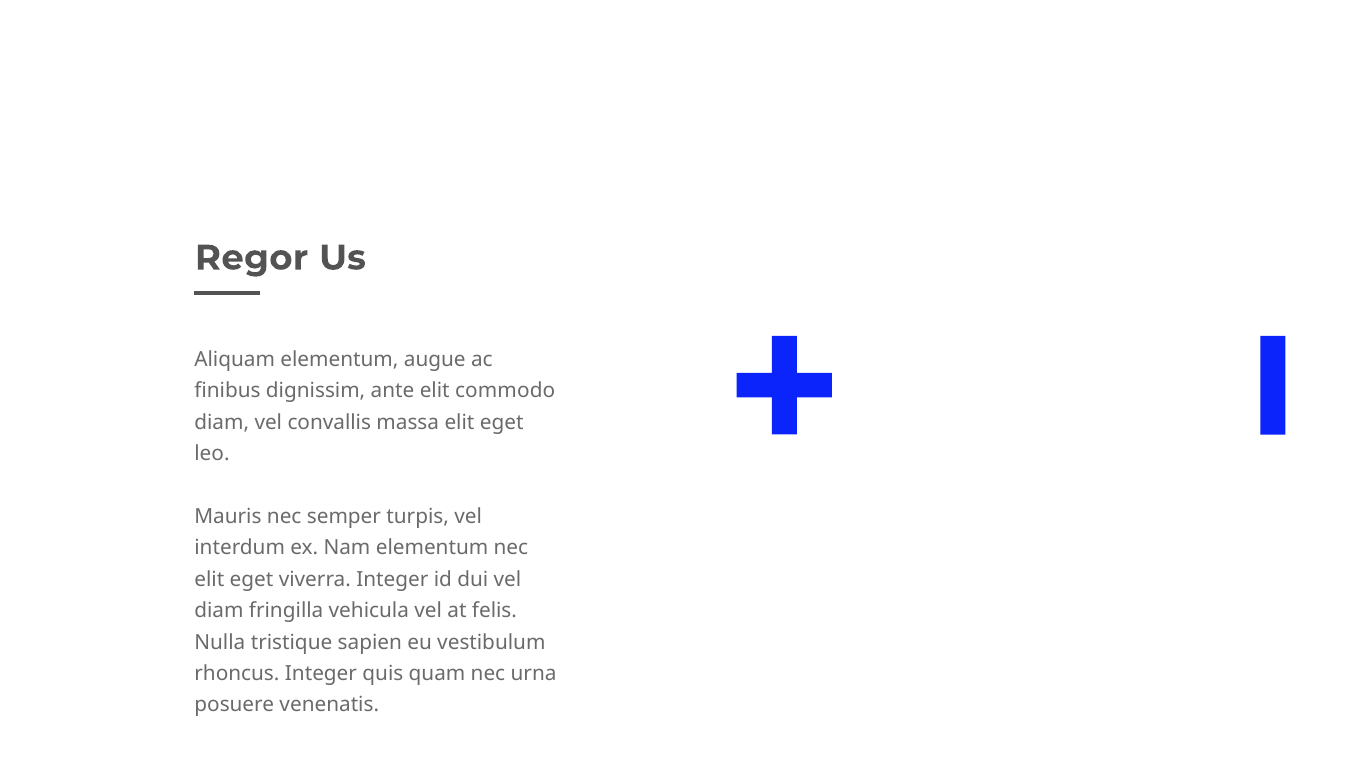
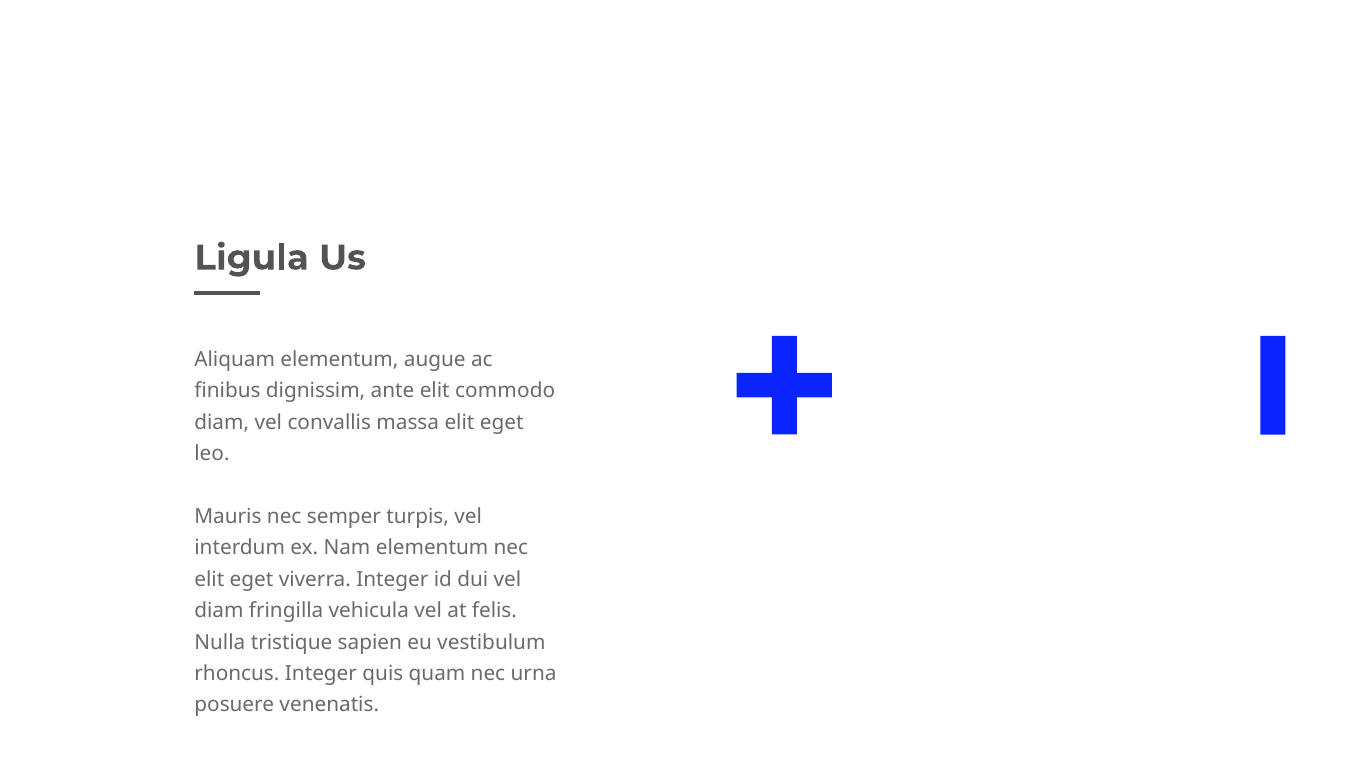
Regor: Regor -> Ligula (252, 258)
